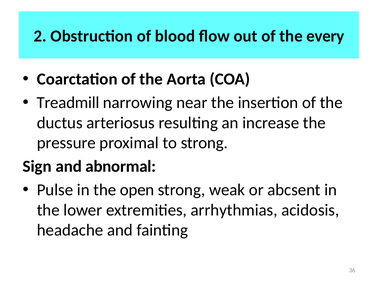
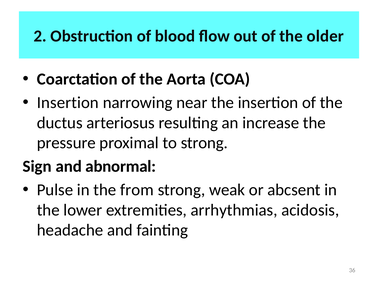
every: every -> older (325, 36)
Treadmill: Treadmill -> Insertion (68, 103)
open: open -> from (137, 190)
